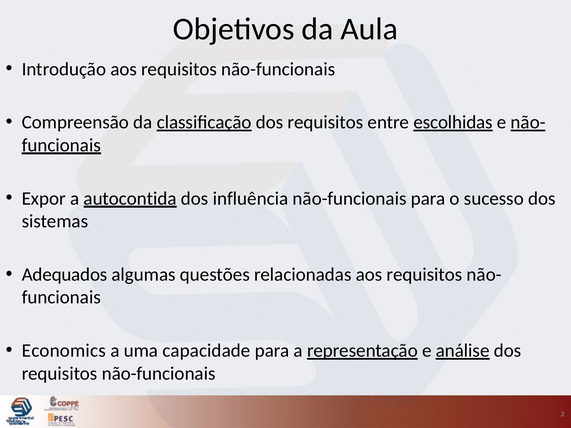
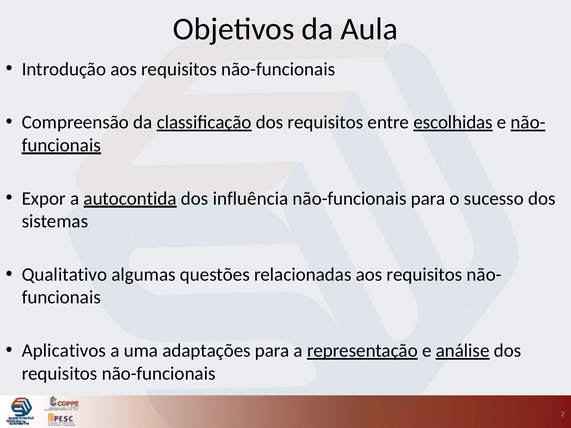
Adequados: Adequados -> Qualitativo (64, 275)
Economics: Economics -> Aplicativos (64, 351)
capacidade: capacidade -> adaptações (206, 351)
